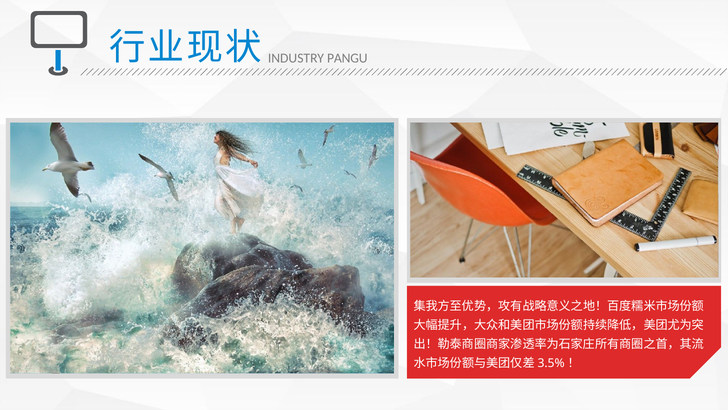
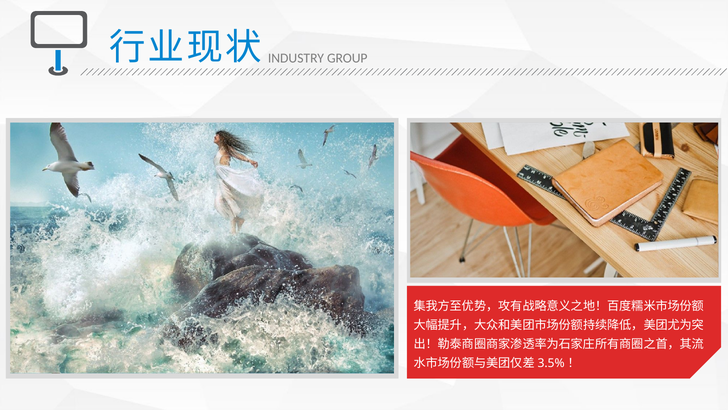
PANGU: PANGU -> GROUP (347, 58)
